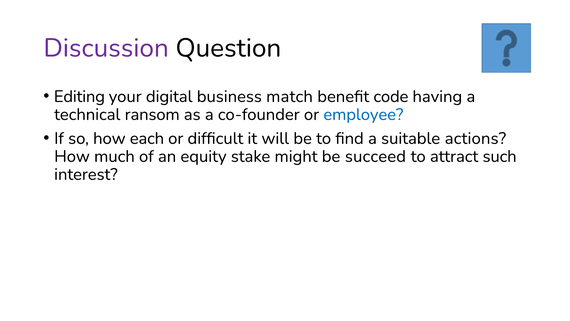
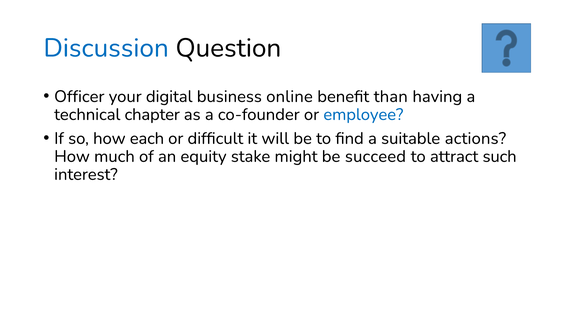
Discussion colour: purple -> blue (106, 48)
Editing: Editing -> Officer (79, 96)
match: match -> online (289, 96)
code: code -> than (391, 96)
ransom: ransom -> chapter (152, 114)
